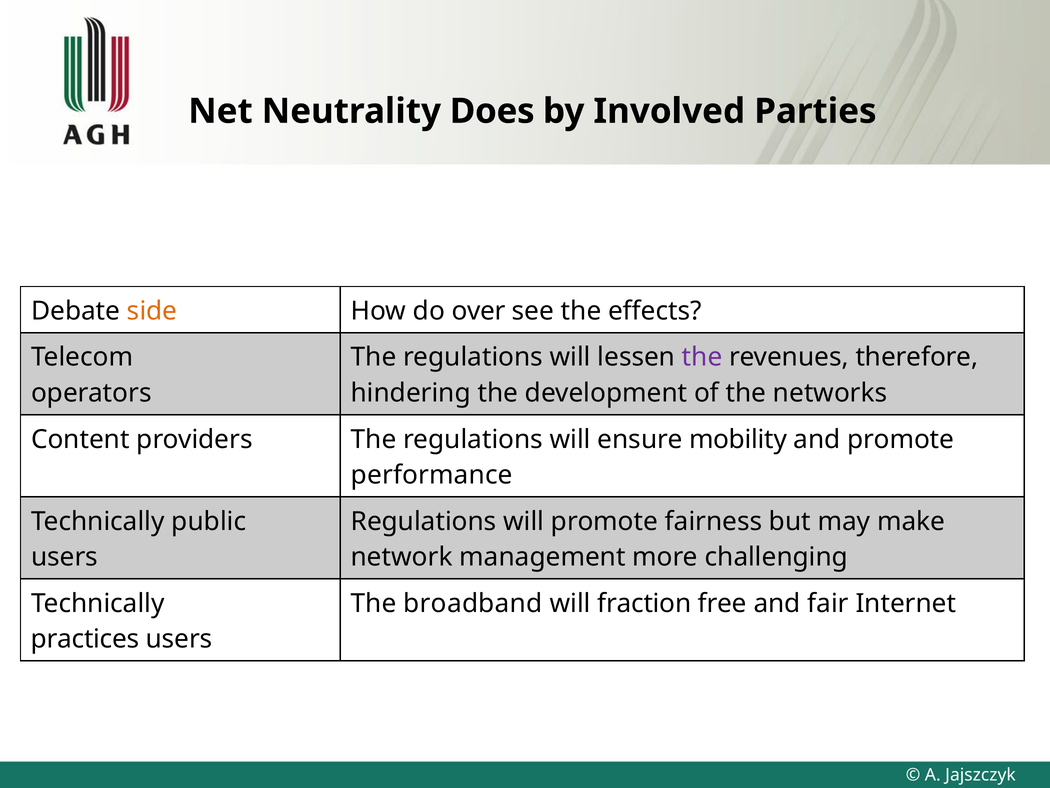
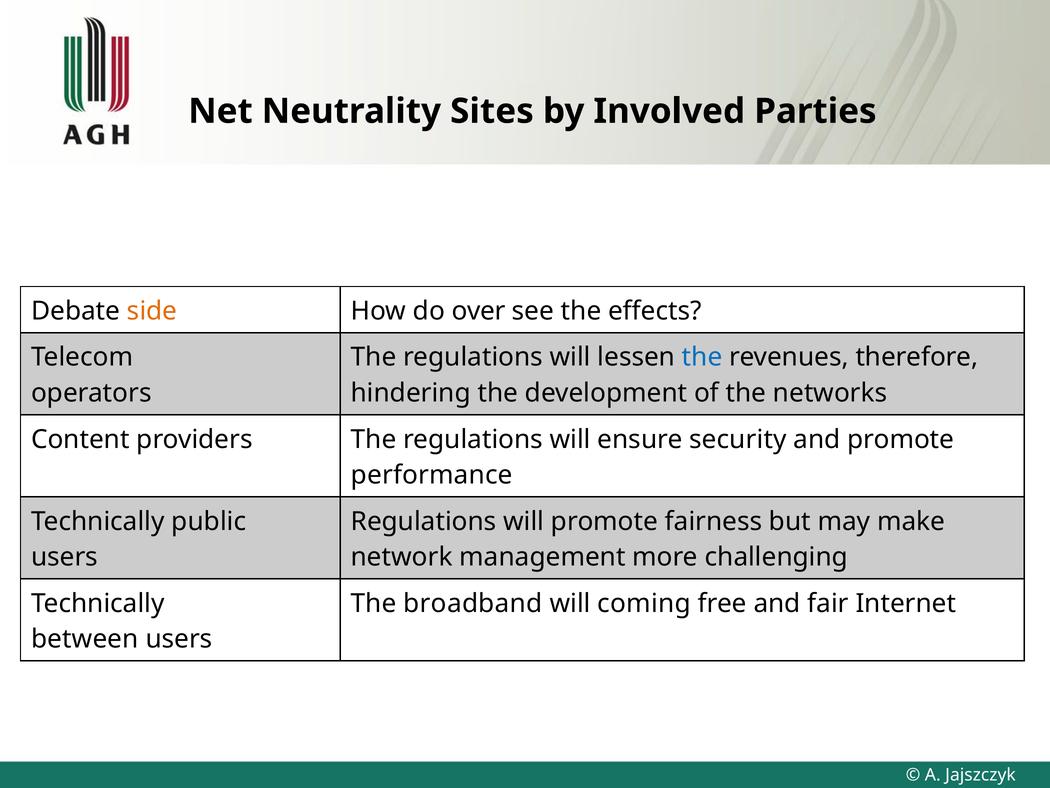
Does: Does -> Sites (492, 111)
the colour: purple -> blue (702, 357)
mobility: mobility -> security (738, 439)
fraction: fraction -> coming (644, 603)
practices: practices -> between (85, 639)
